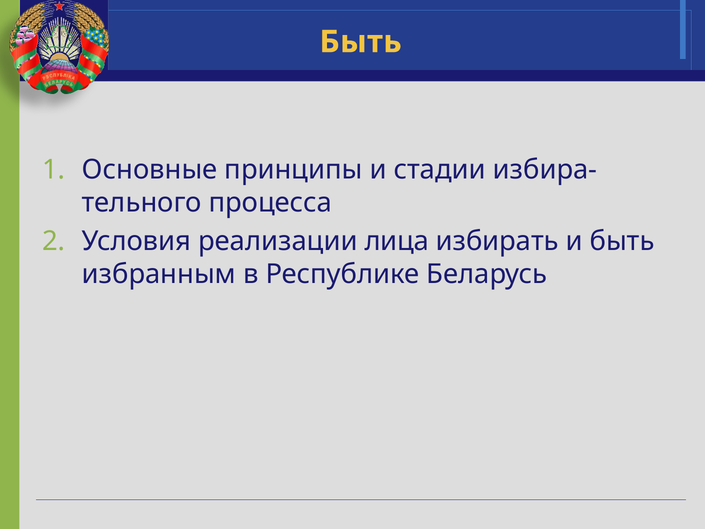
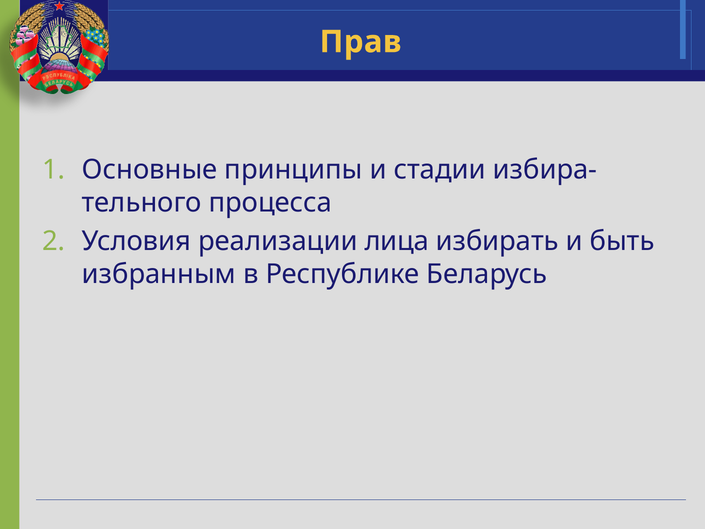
Быть: Быть -> Прав (361, 42)
